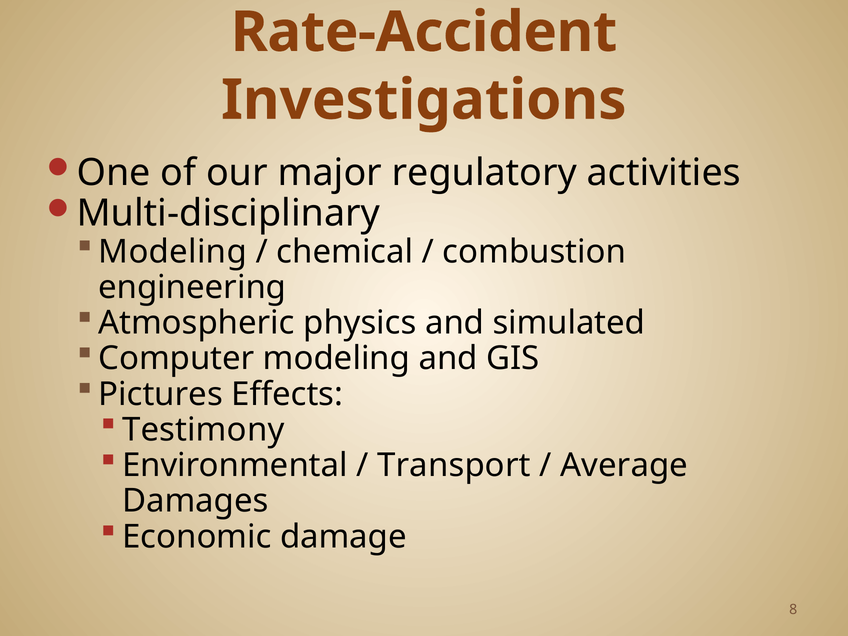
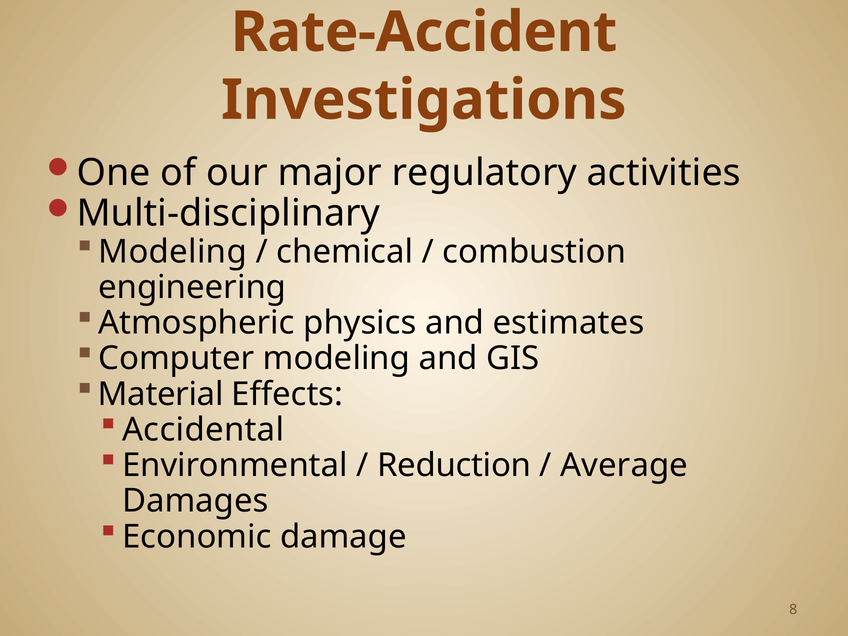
simulated: simulated -> estimates (569, 323)
Pictures: Pictures -> Material (161, 394)
Testimony: Testimony -> Accidental (203, 430)
Transport: Transport -> Reduction (454, 465)
